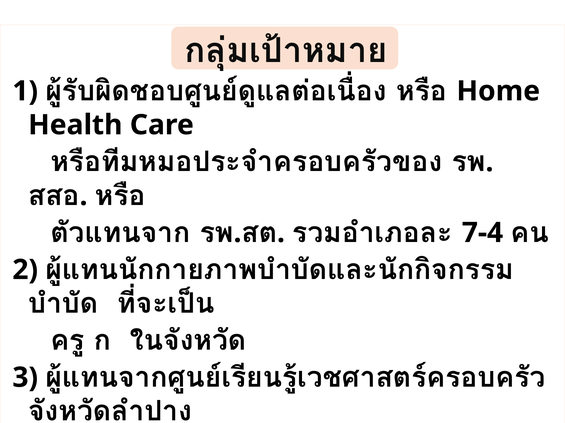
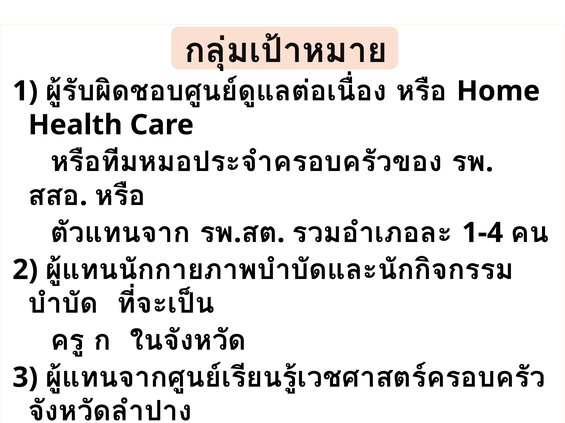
7-4: 7-4 -> 1-4 (482, 233)
